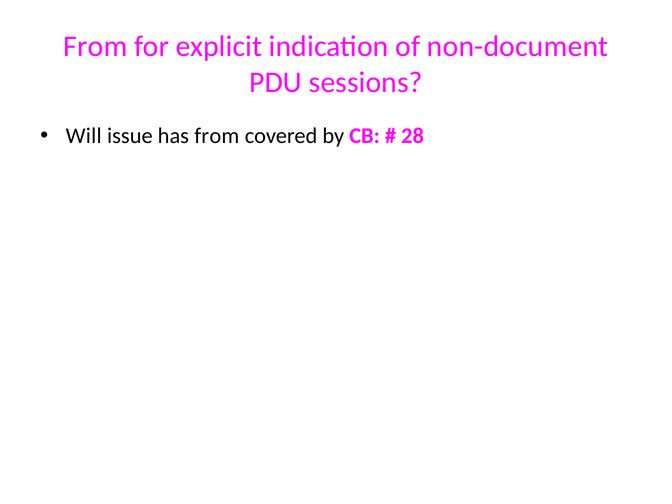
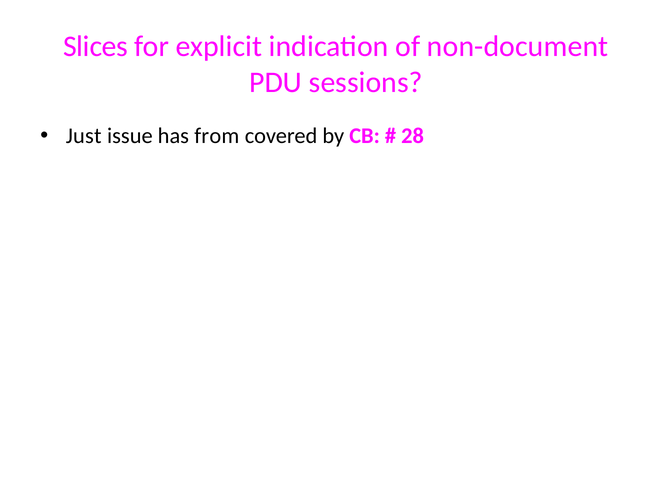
From: From -> Slices (96, 46)
Will: Will -> Just (84, 136)
